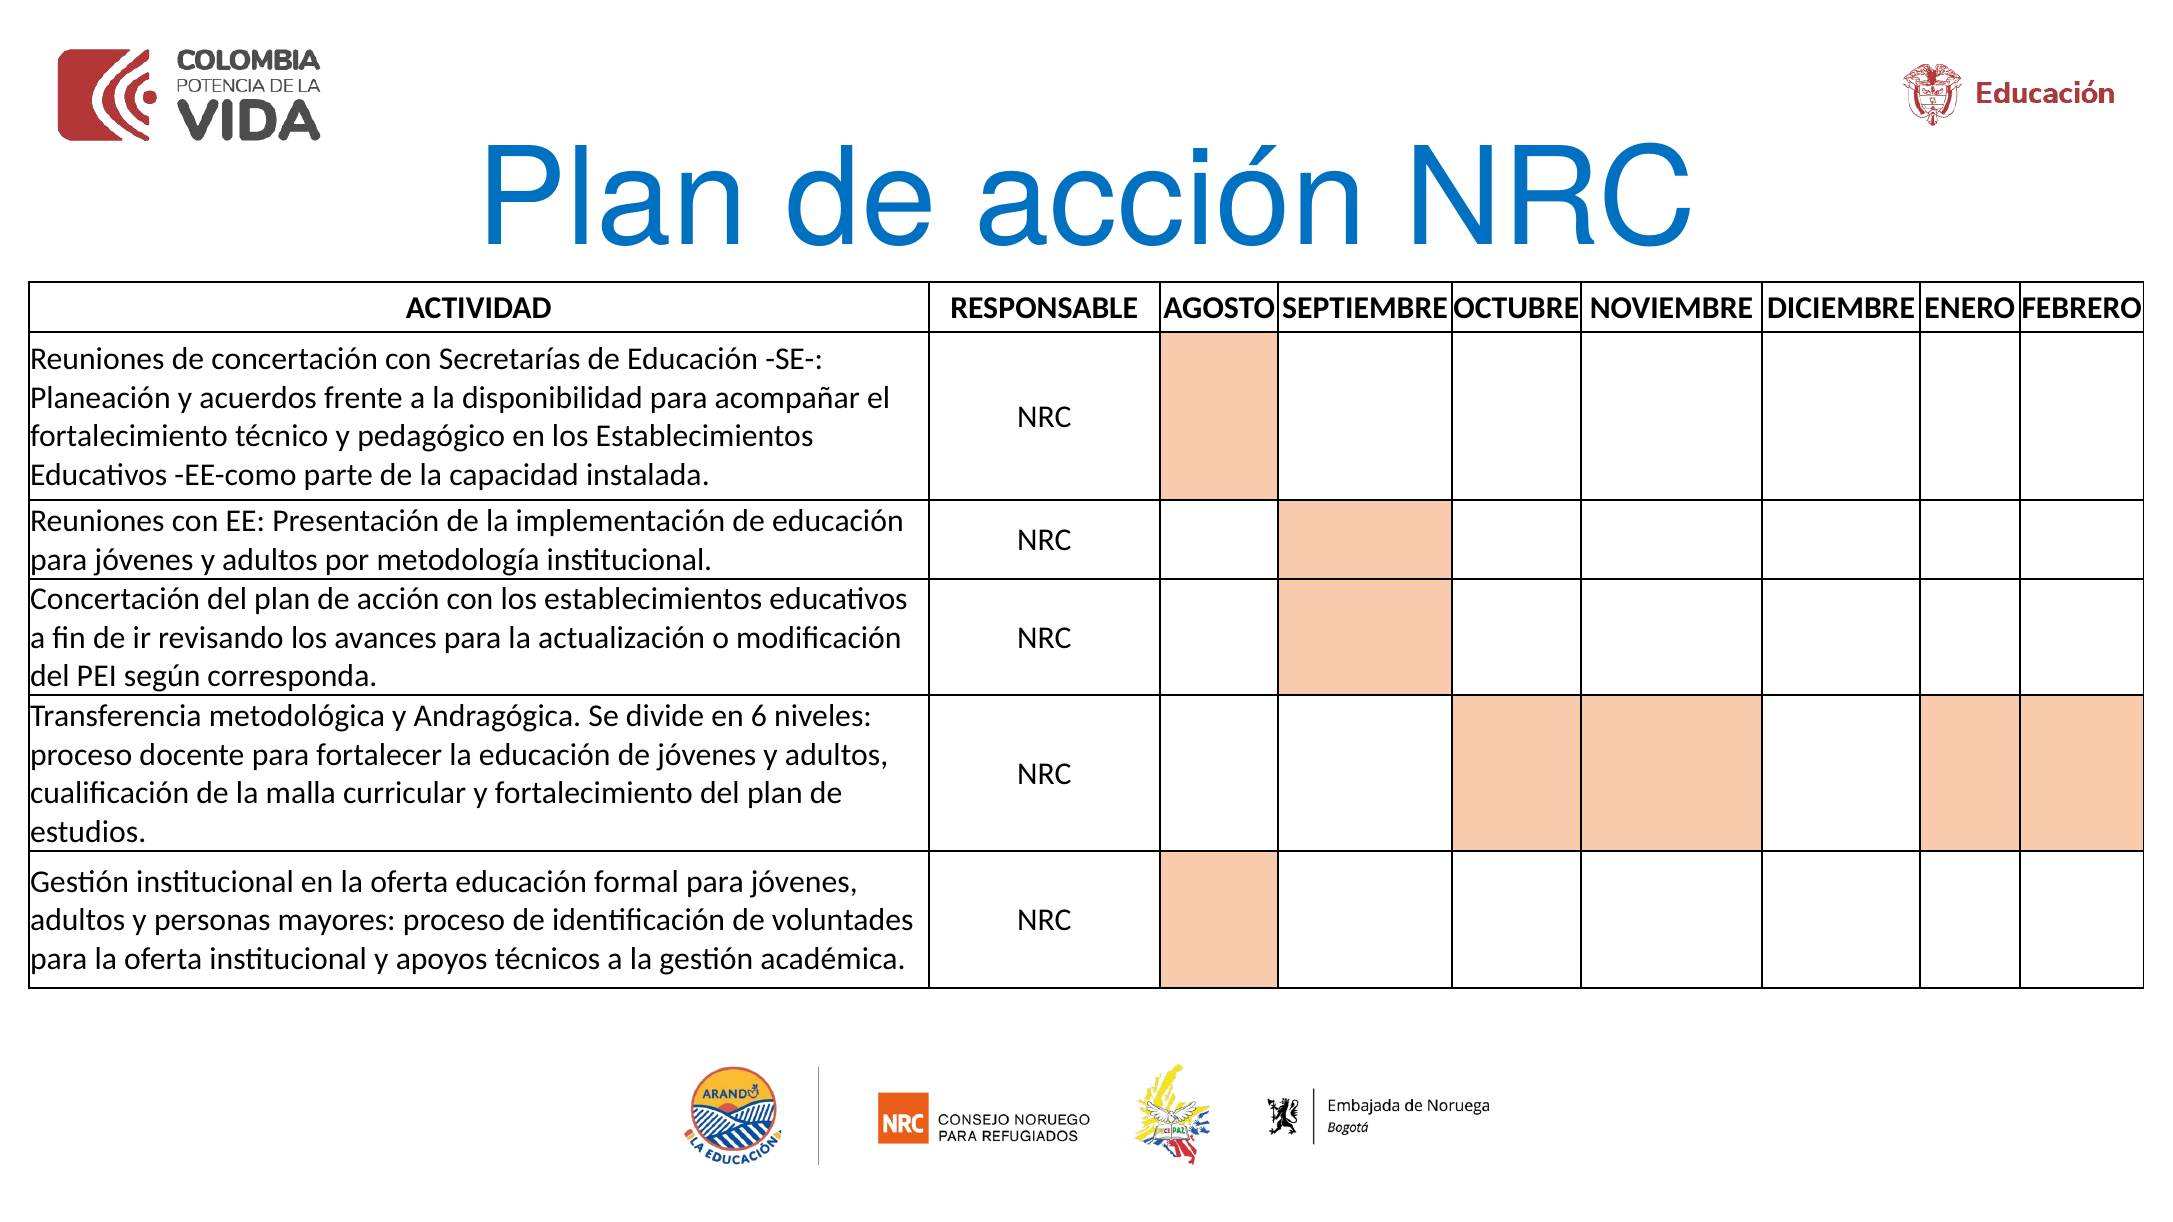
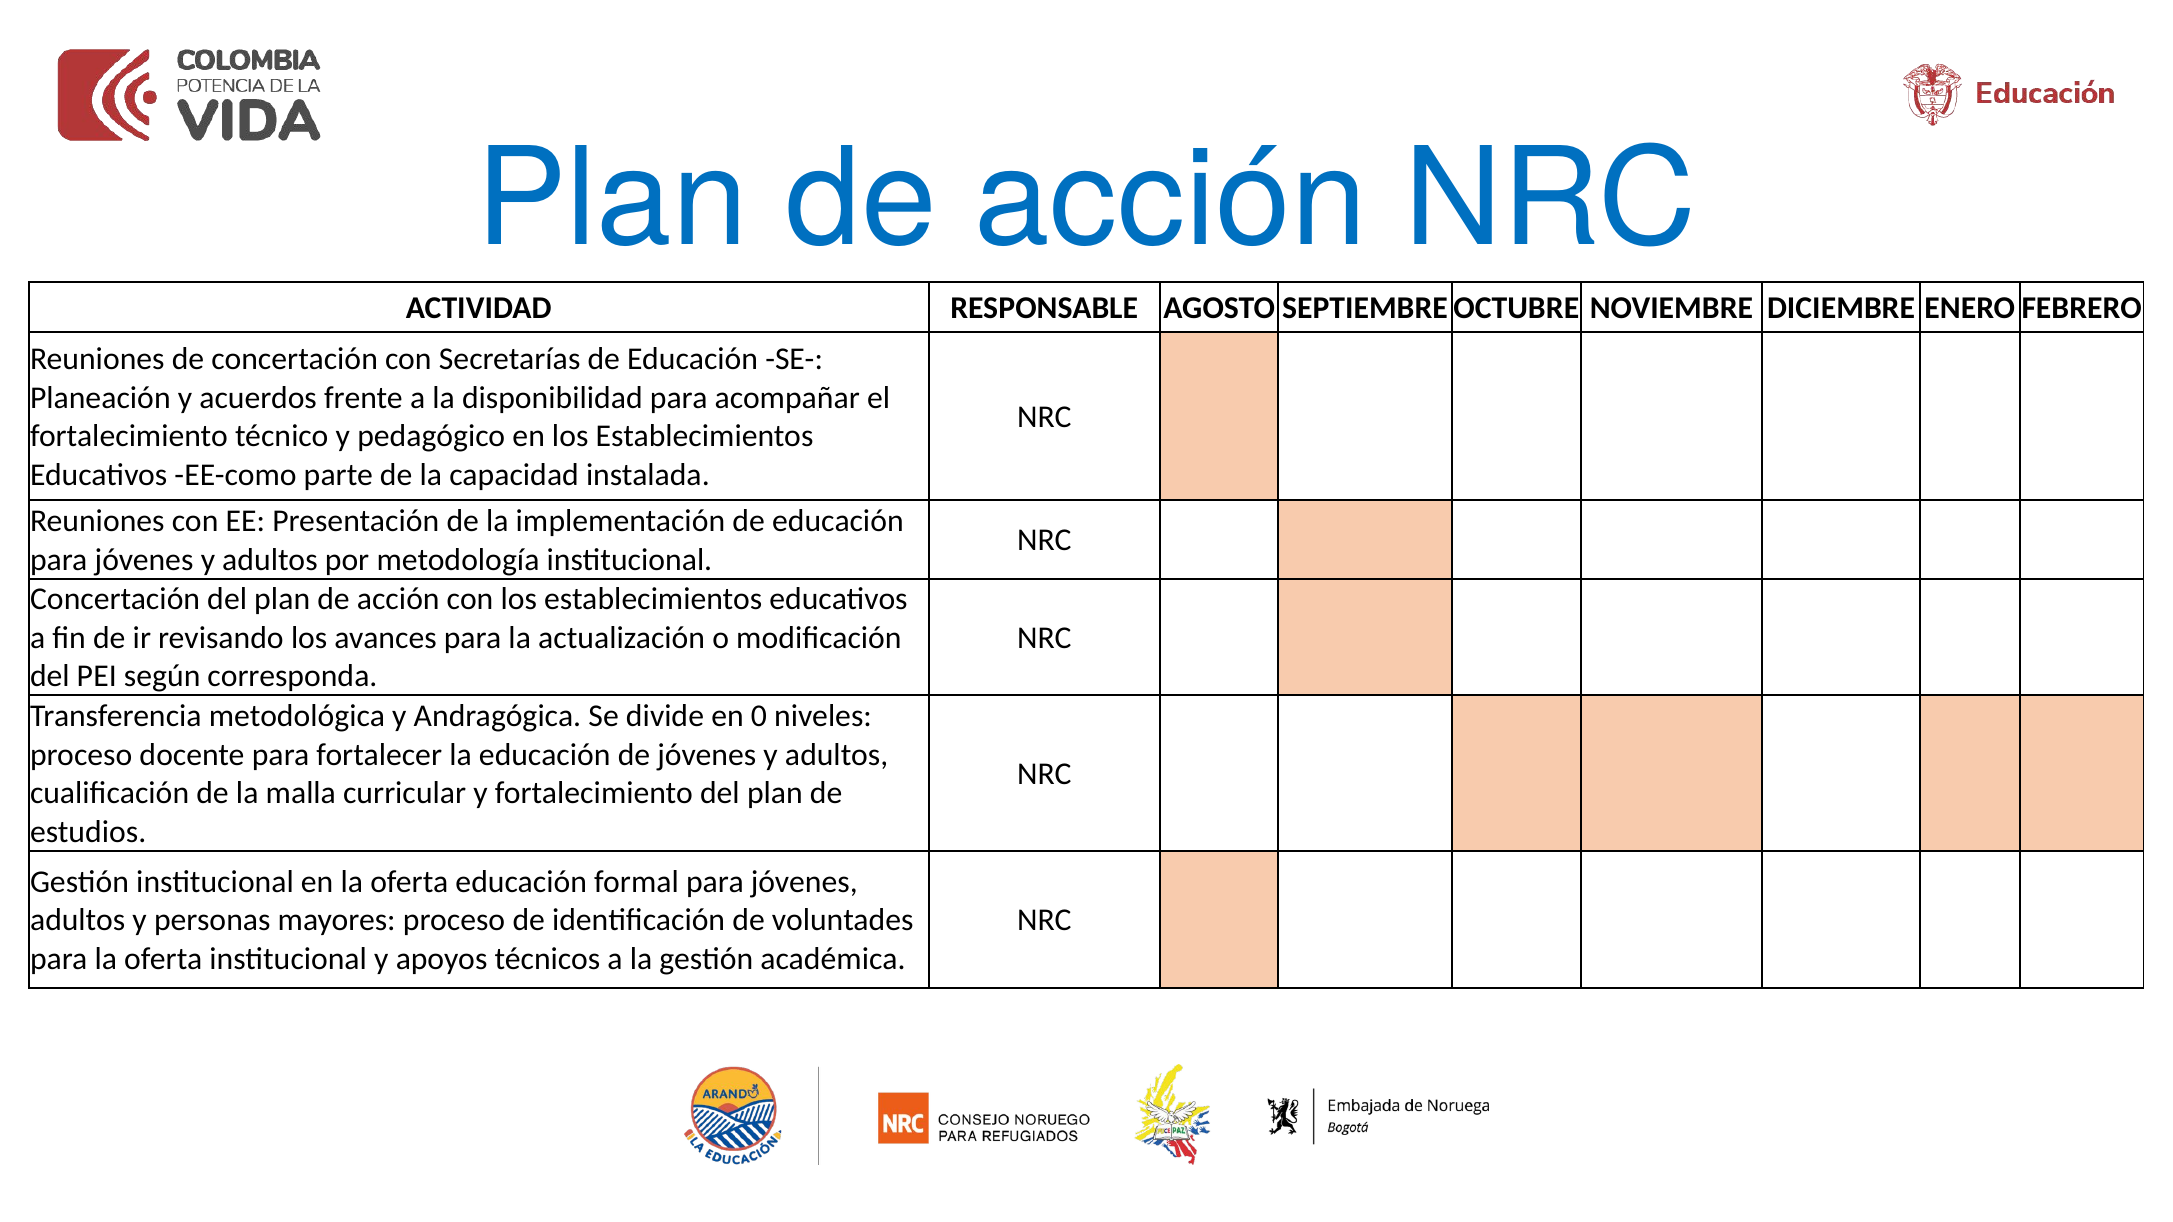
6: 6 -> 0 (759, 716)
